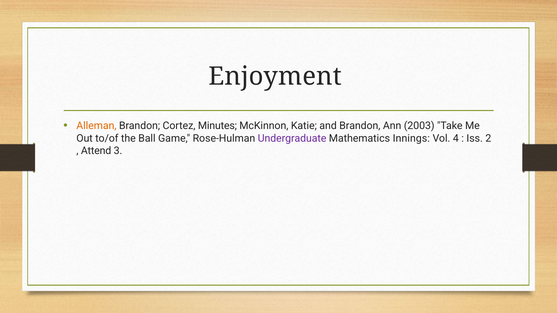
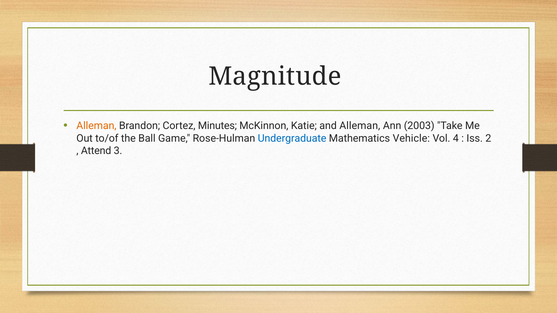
Enjoyment: Enjoyment -> Magnitude (275, 76)
and Brandon: Brandon -> Alleman (360, 126)
Undergraduate colour: purple -> blue (292, 138)
Innings: Innings -> Vehicle (411, 138)
